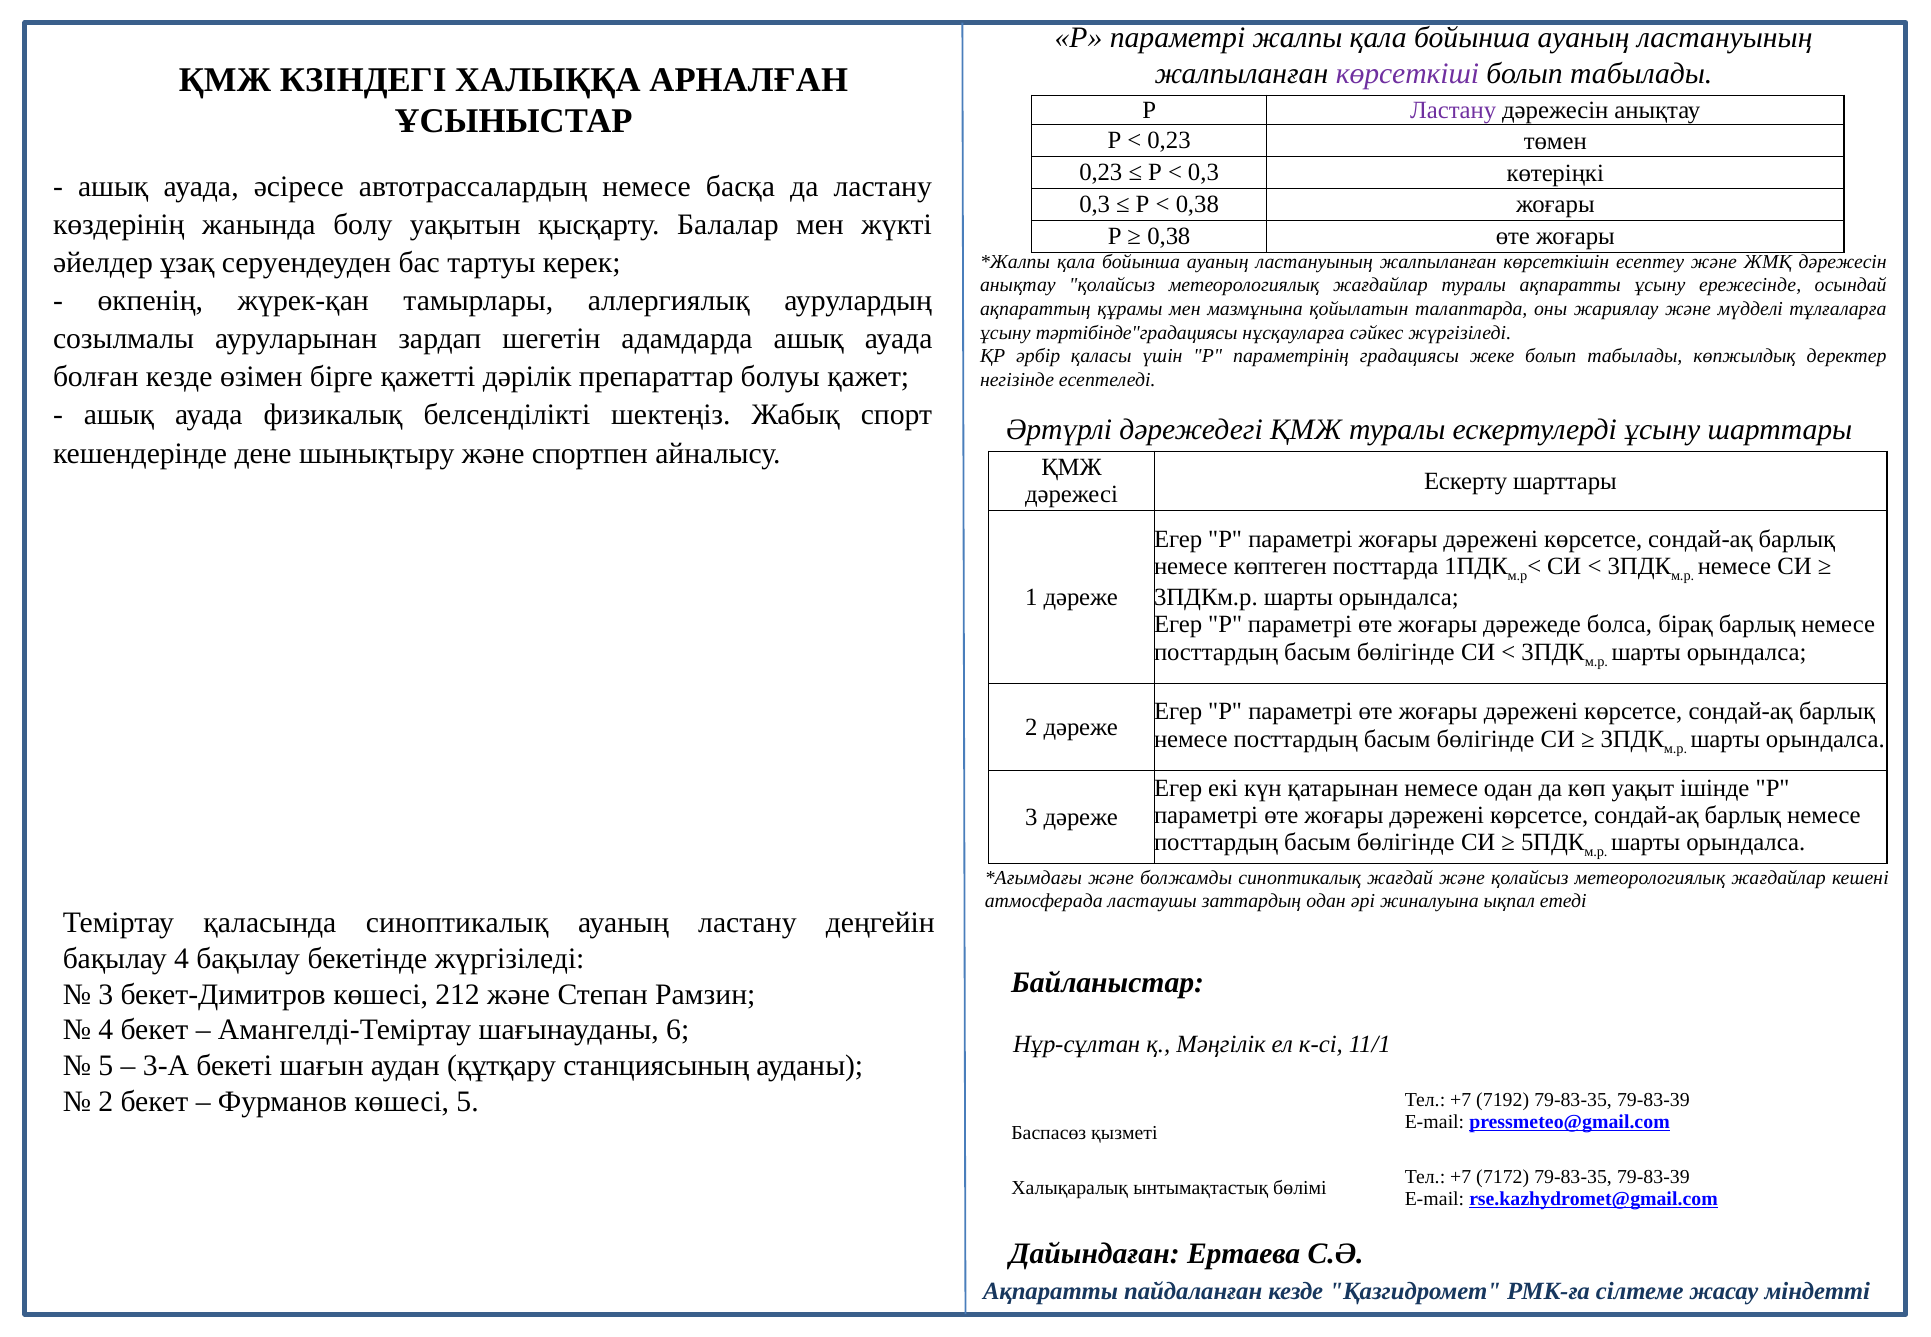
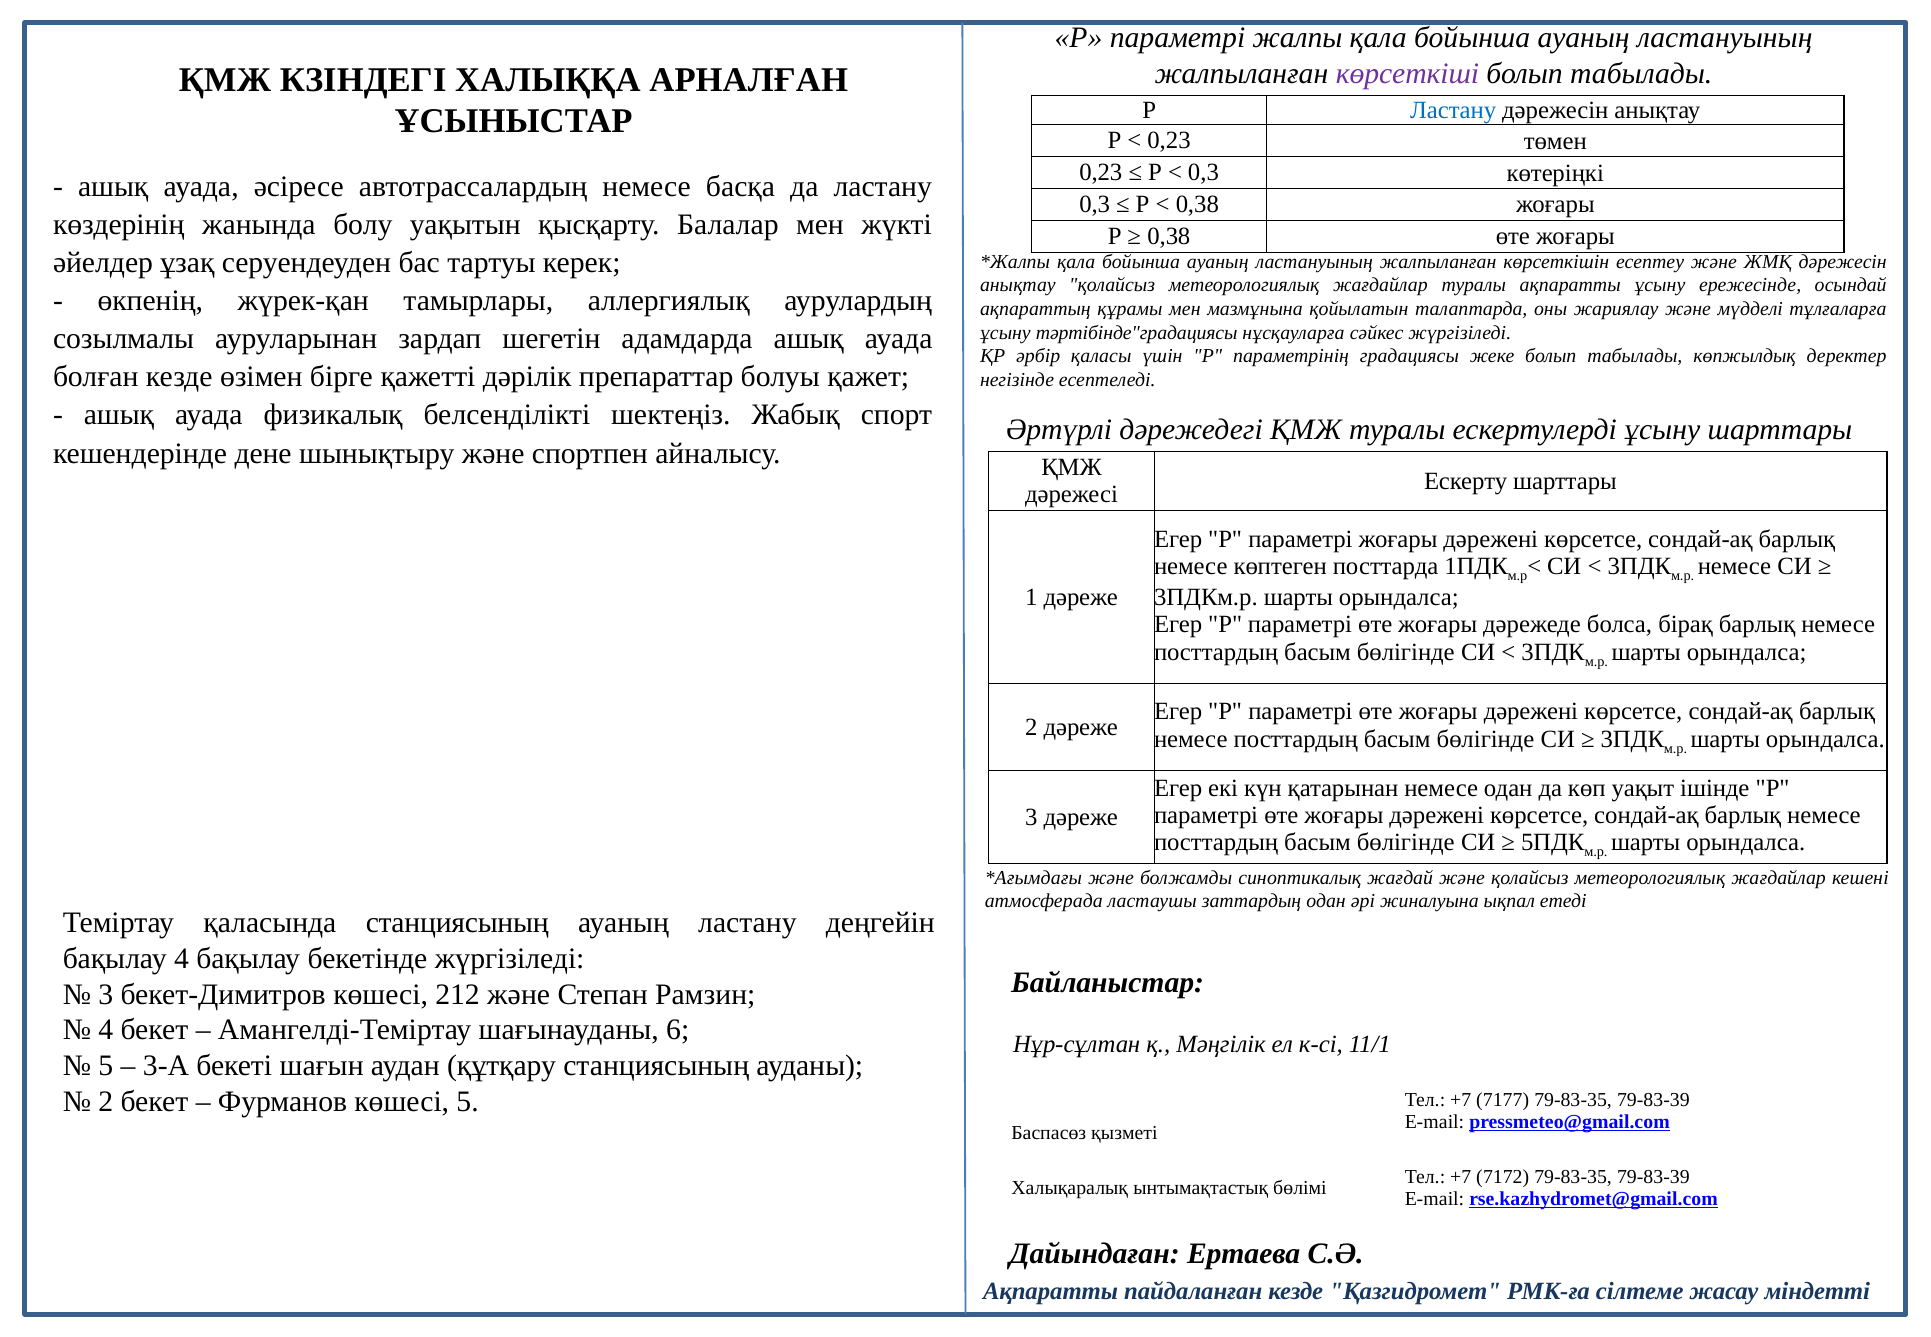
Ластану colour: purple -> blue (1453, 110)
қаласында синоптикалық: синоптикалық -> станциясының (457, 923)
7192: 7192 -> 7177 (1503, 1100)
